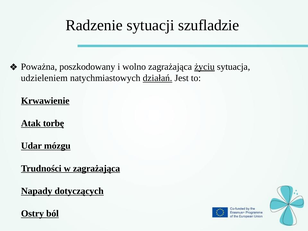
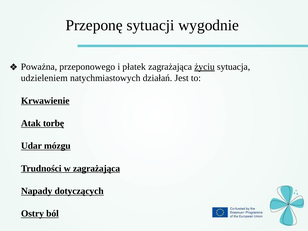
Radzenie: Radzenie -> Przeponę (94, 25)
szufladzie: szufladzie -> wygodnie (209, 25)
poszkodowany: poszkodowany -> przeponowego (87, 67)
wolno: wolno -> płatek (134, 67)
działań underline: present -> none (158, 78)
